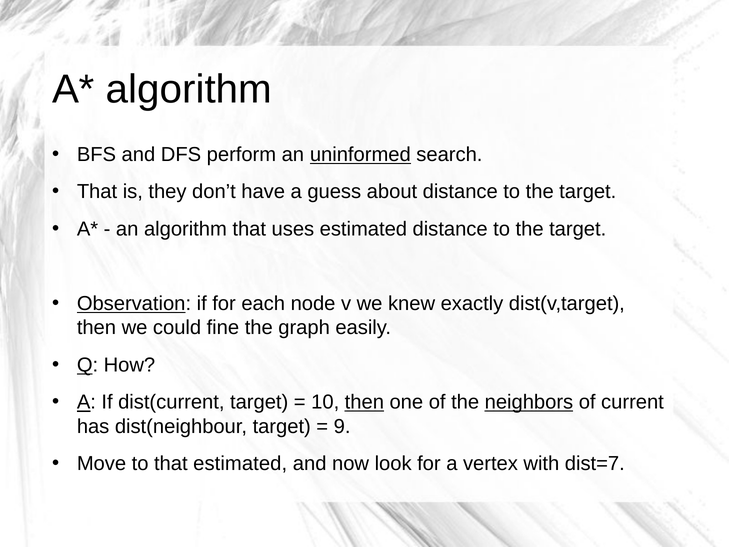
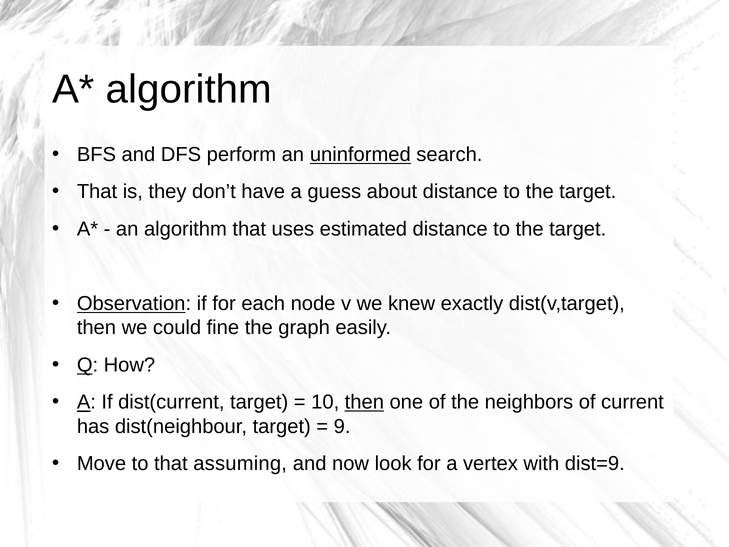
neighbors underline: present -> none (529, 402)
that estimated: estimated -> assuming (240, 464)
dist=7: dist=7 -> dist=9 (595, 464)
